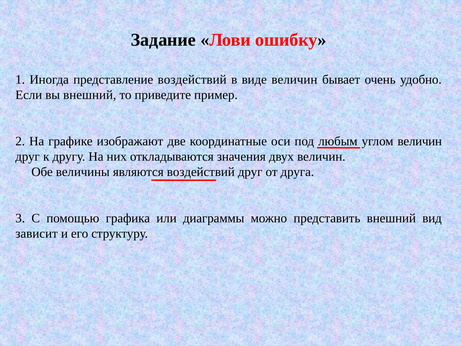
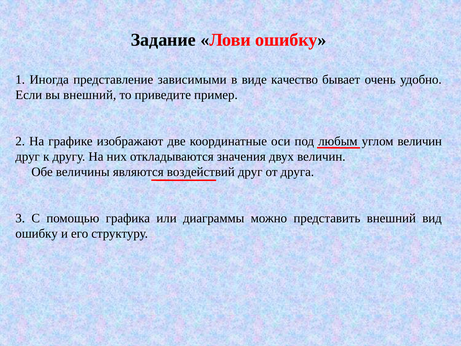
представление воздействий: воздействий -> зависимыми (192, 80)
виде величин: величин -> качество (295, 80)
зависит: зависит -> ошибку (37, 233)
